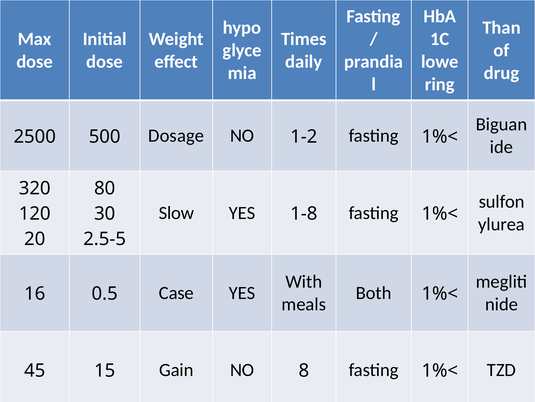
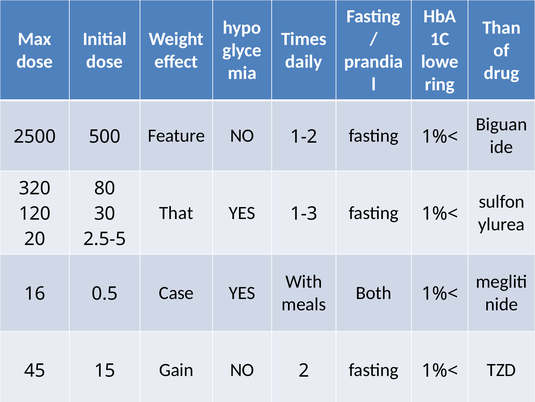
Dosage: Dosage -> Feature (176, 136)
Slow: Slow -> That (176, 213)
1-8: 1-8 -> 1-3 (304, 213)
8: 8 -> 2 (304, 370)
